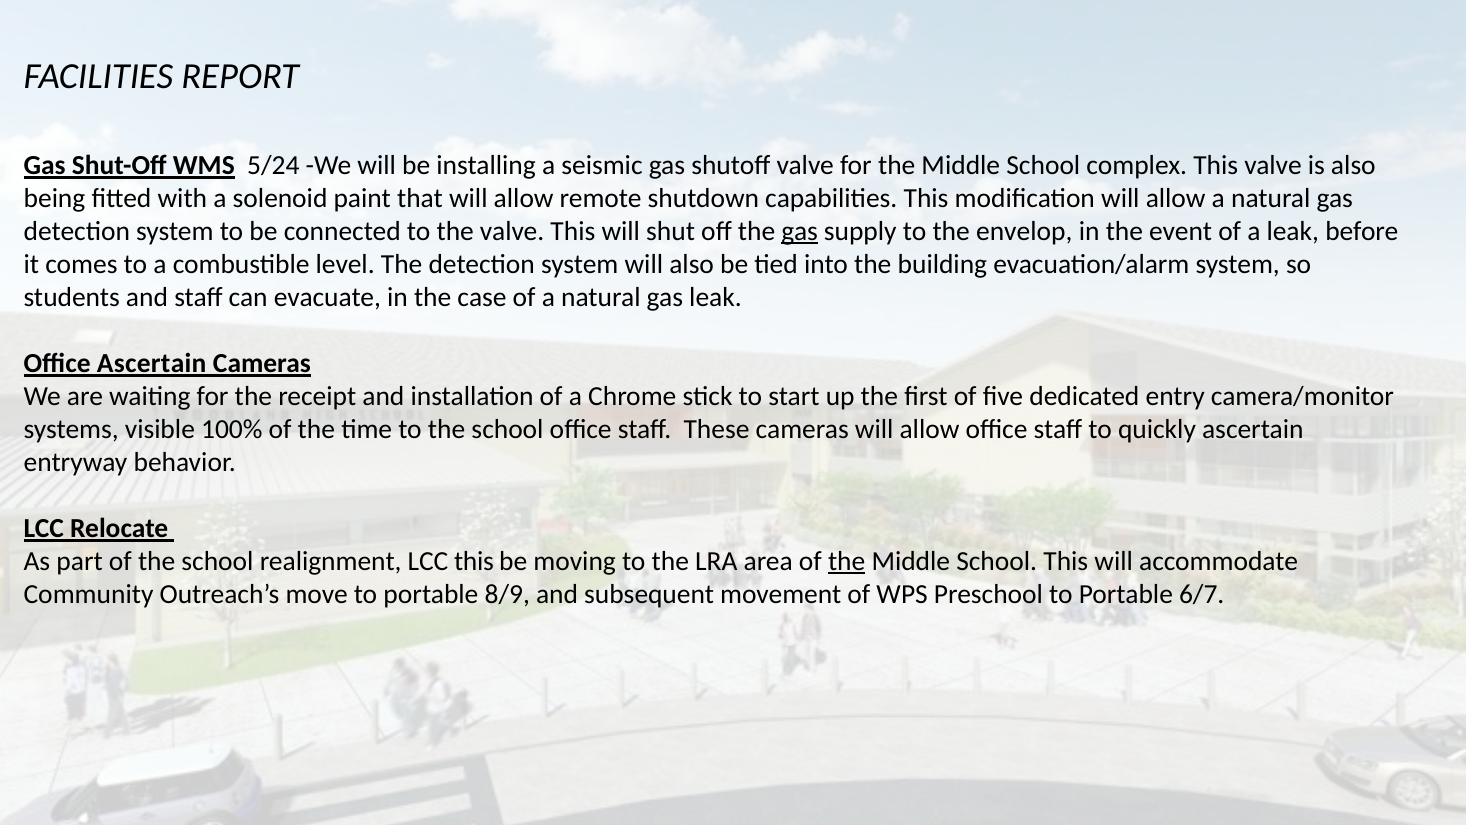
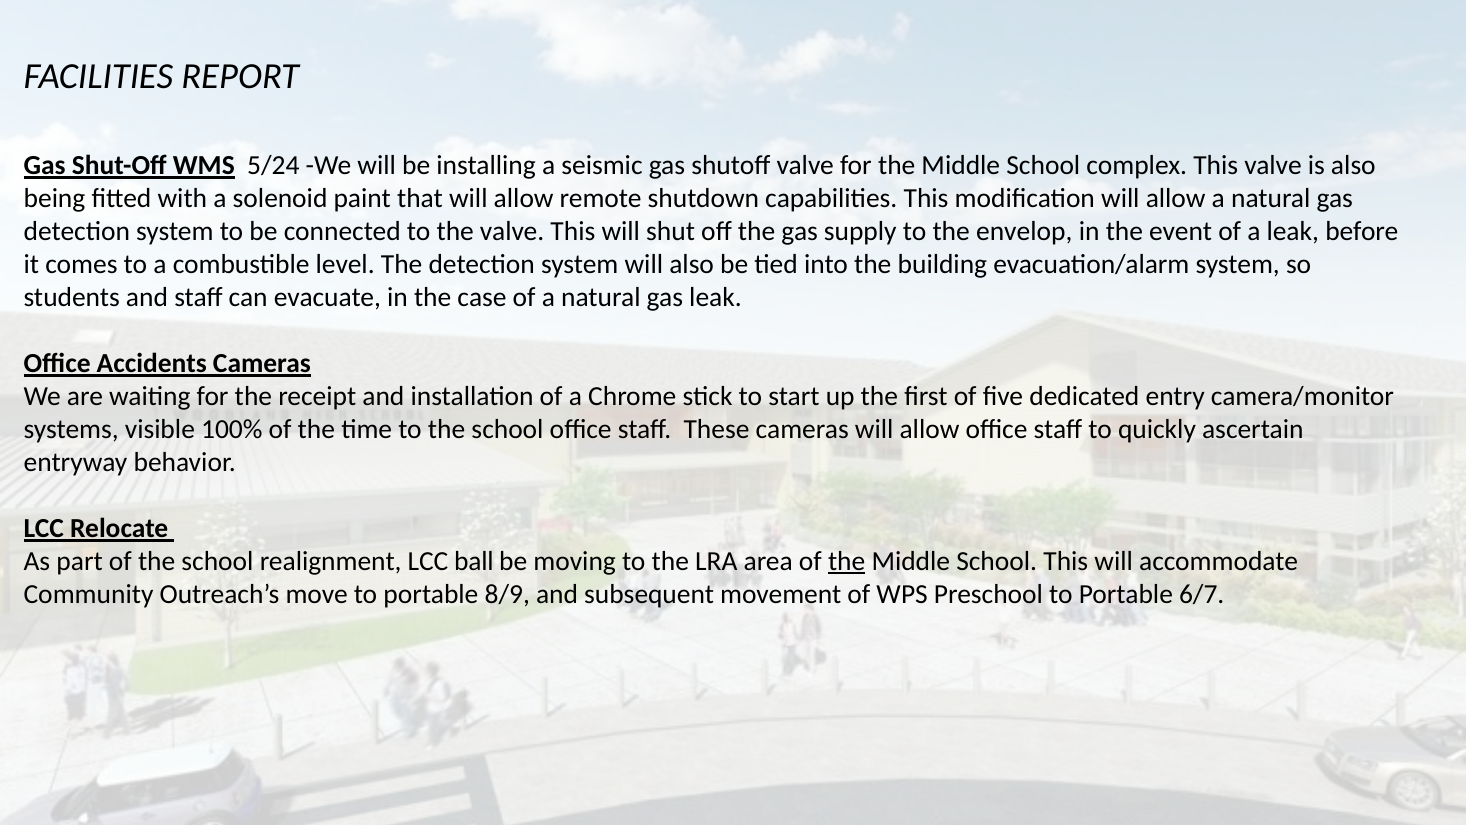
gas underline: present -> none (800, 231)
Office Ascertain: Ascertain -> Accidents (152, 363)
LCC this: this -> ball (474, 561)
